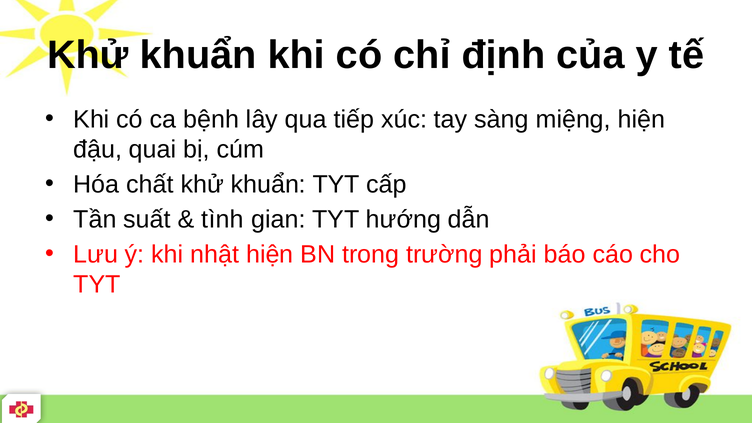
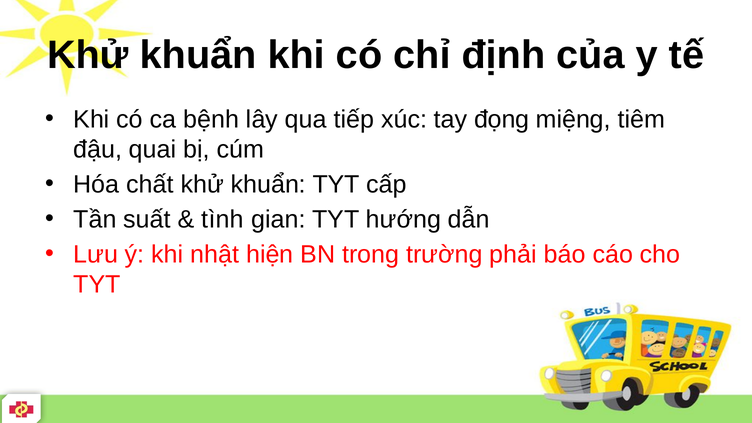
sàng: sàng -> đọng (502, 119)
miệng hiện: hiện -> tiêm (642, 119)
